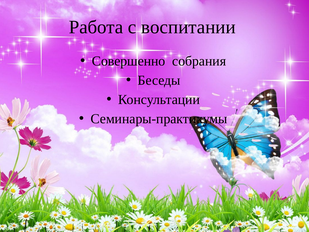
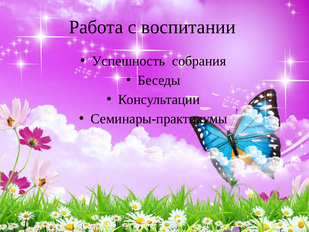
Совершенно: Совершенно -> Успешность (129, 61)
